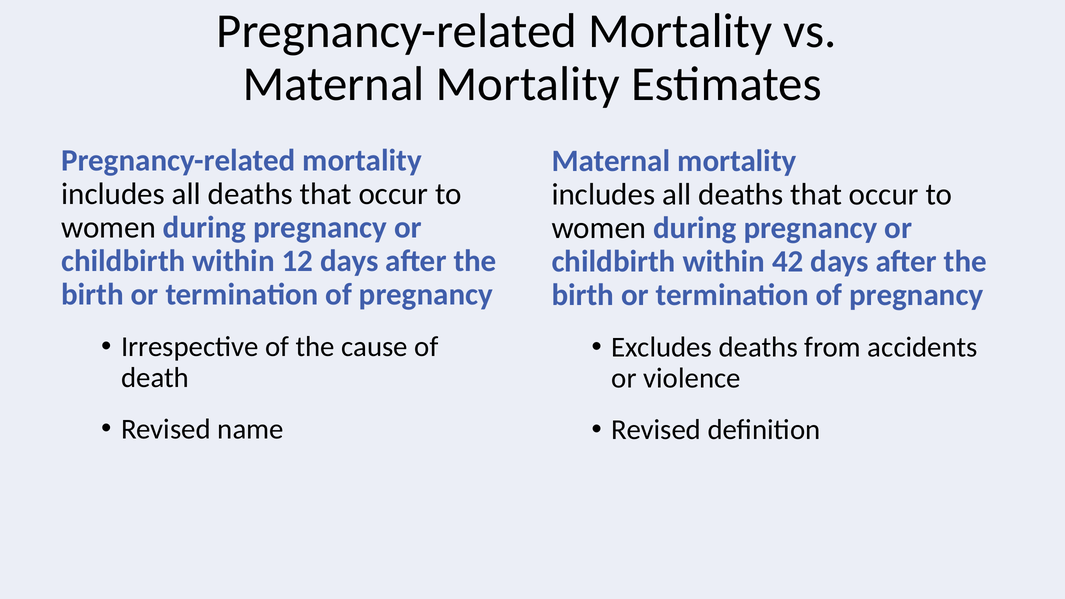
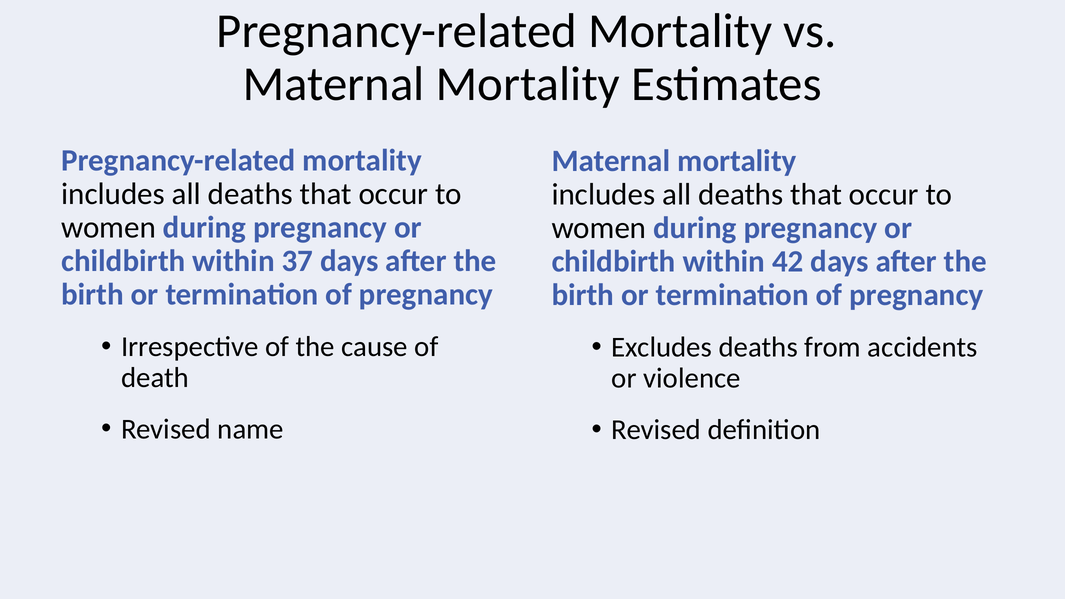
12: 12 -> 37 (297, 261)
